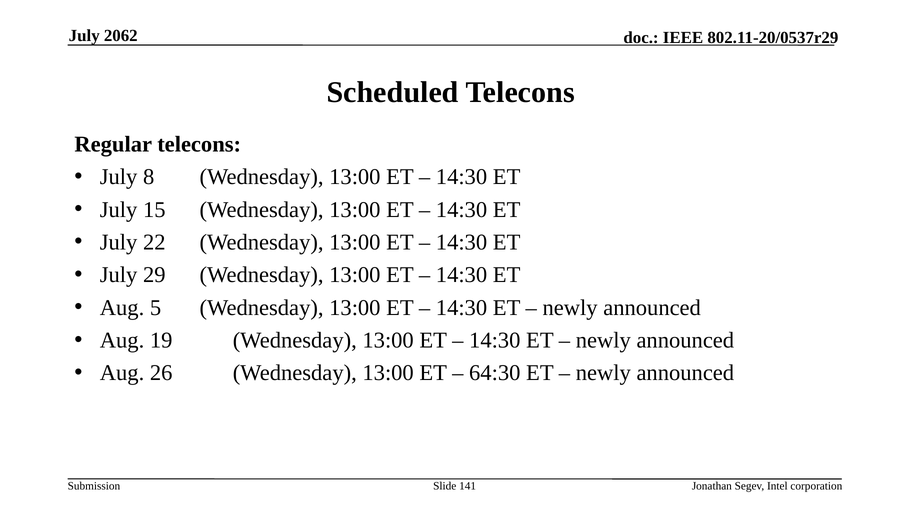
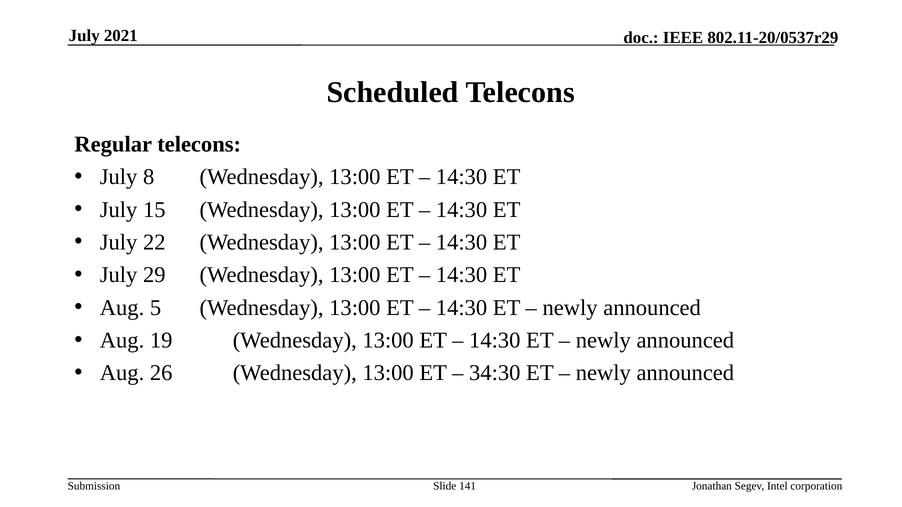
2062: 2062 -> 2021 (121, 36)
64:30: 64:30 -> 34:30 (495, 373)
